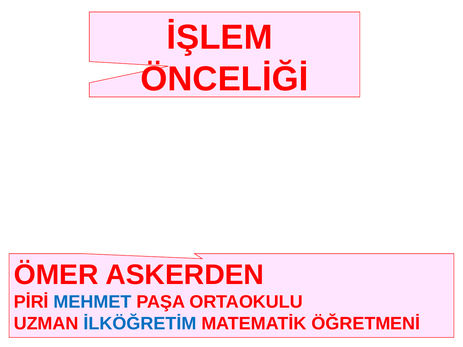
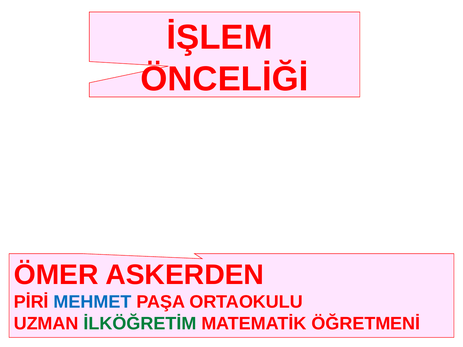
İLKÖĞRETİM colour: blue -> green (140, 324)
